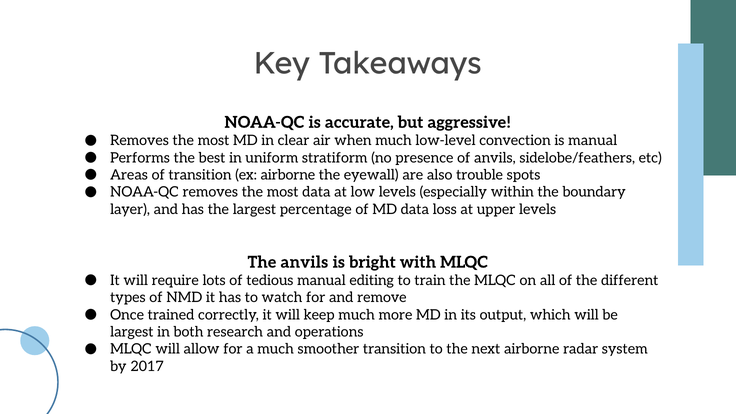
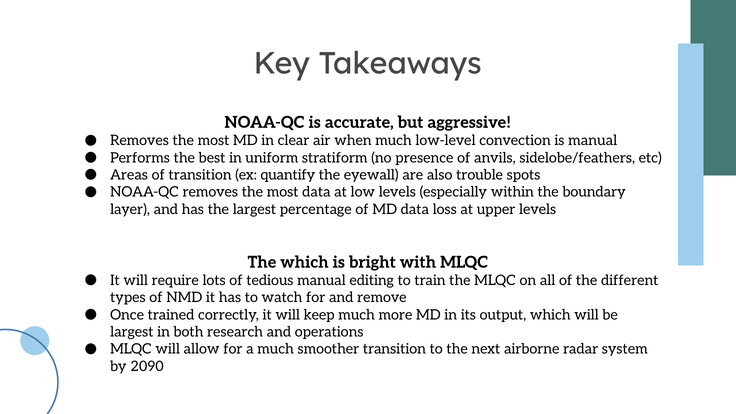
ex airborne: airborne -> quantify (288, 175)
The anvils: anvils -> which (304, 262)
2017: 2017 -> 2090 (147, 366)
